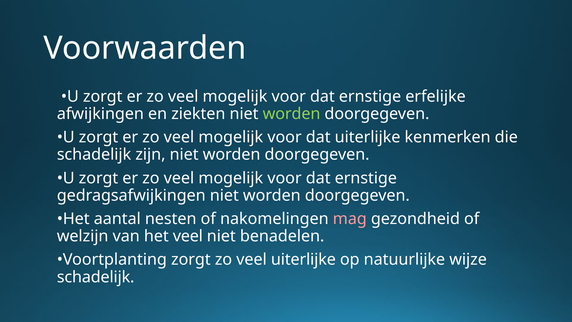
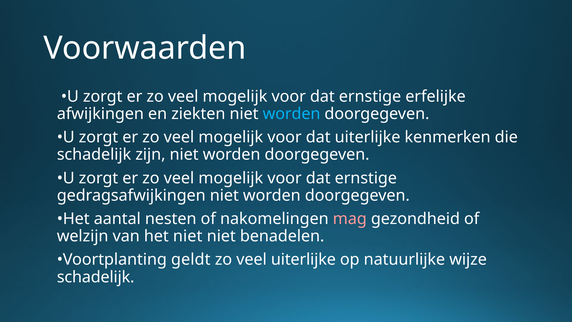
worden colour: light green -> light blue (292, 114)
het veel: veel -> niet (188, 236)
Voortplanting zorgt: zorgt -> geldt (191, 259)
